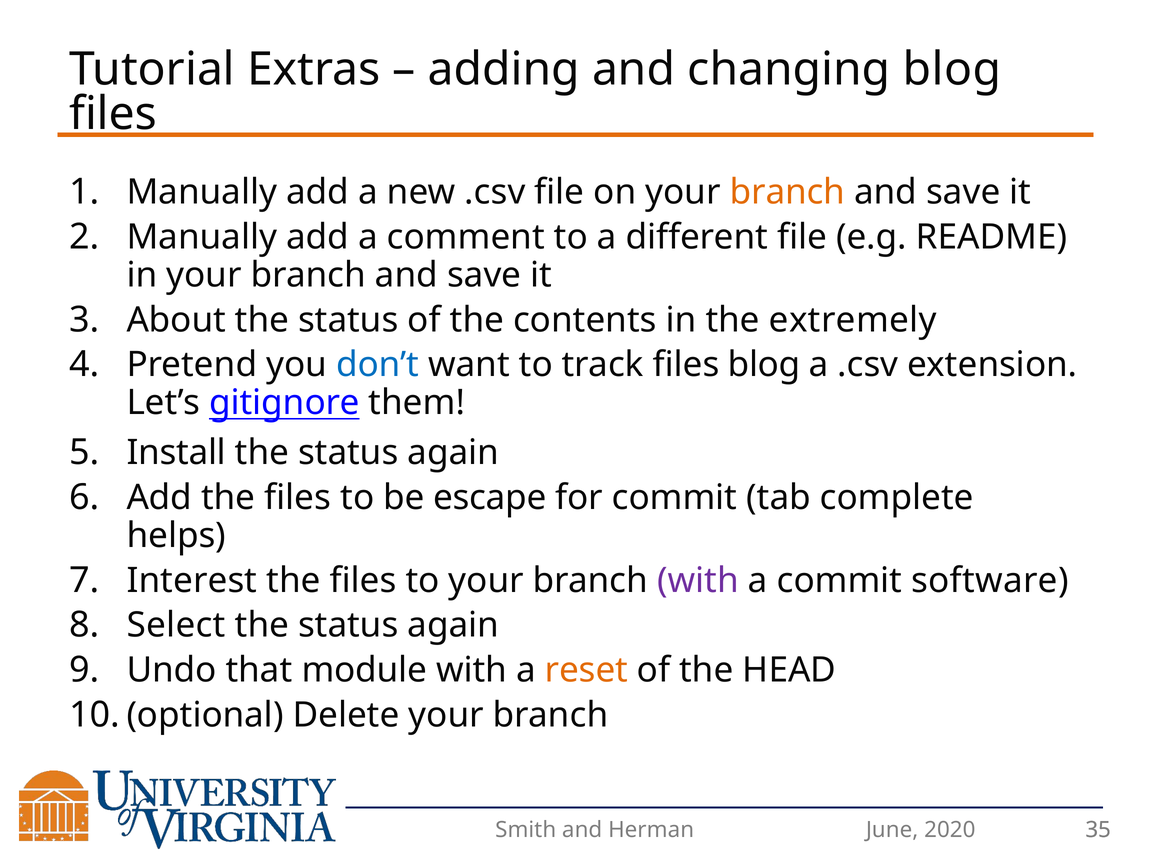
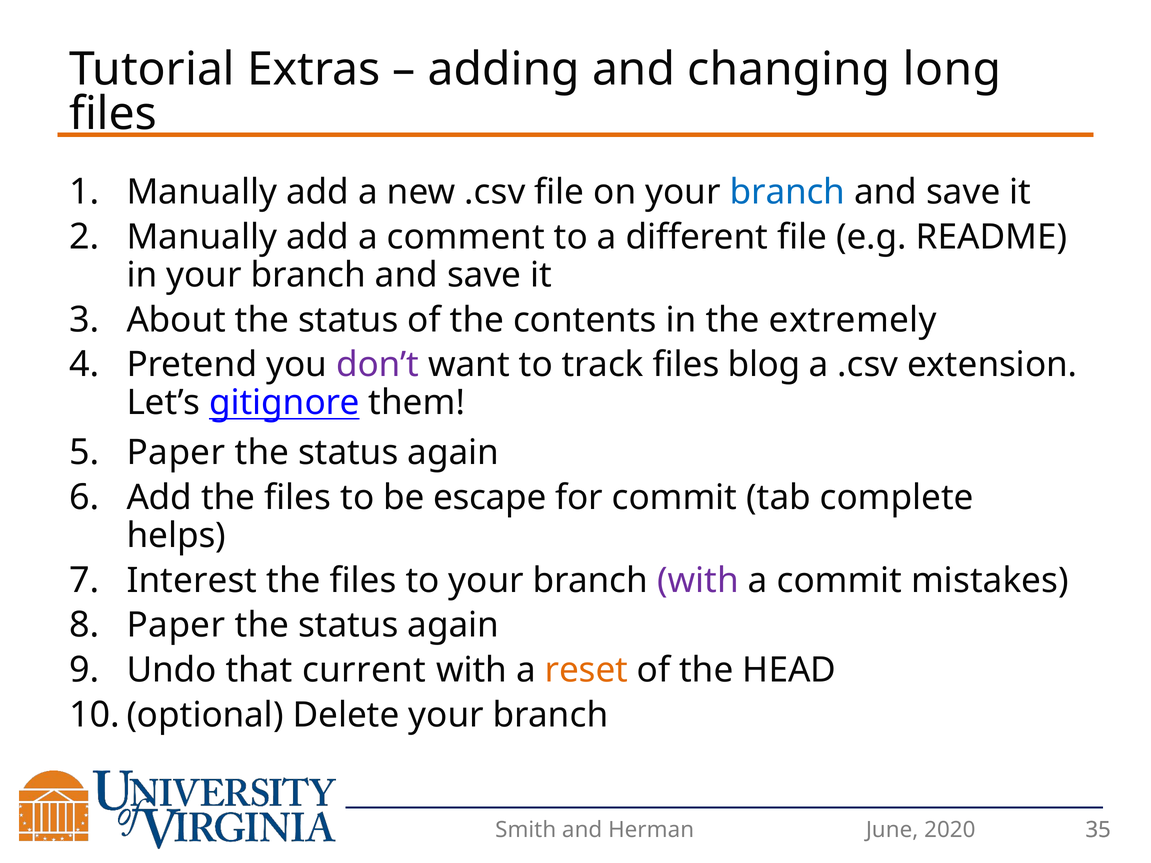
changing blog: blog -> long (952, 69)
branch colour: orange -> blue (787, 192)
don’t colour: blue -> purple (378, 365)
Install: Install -> Paper (176, 453)
software: software -> mistakes (990, 581)
Select: Select -> Paper (176, 625)
module: module -> current (364, 670)
